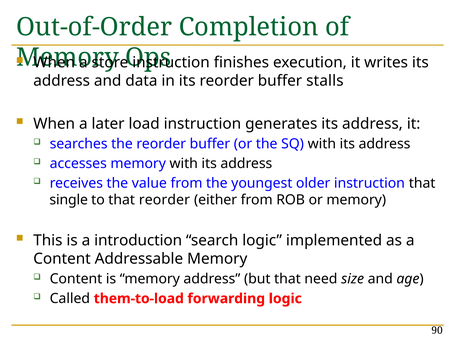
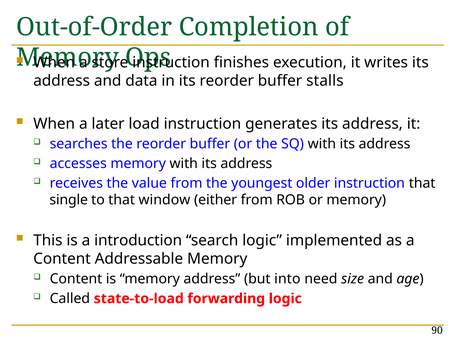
that reorder: reorder -> window (164, 200)
but that: that -> into (287, 279)
them-to-load: them-to-load -> state-to-load (139, 299)
